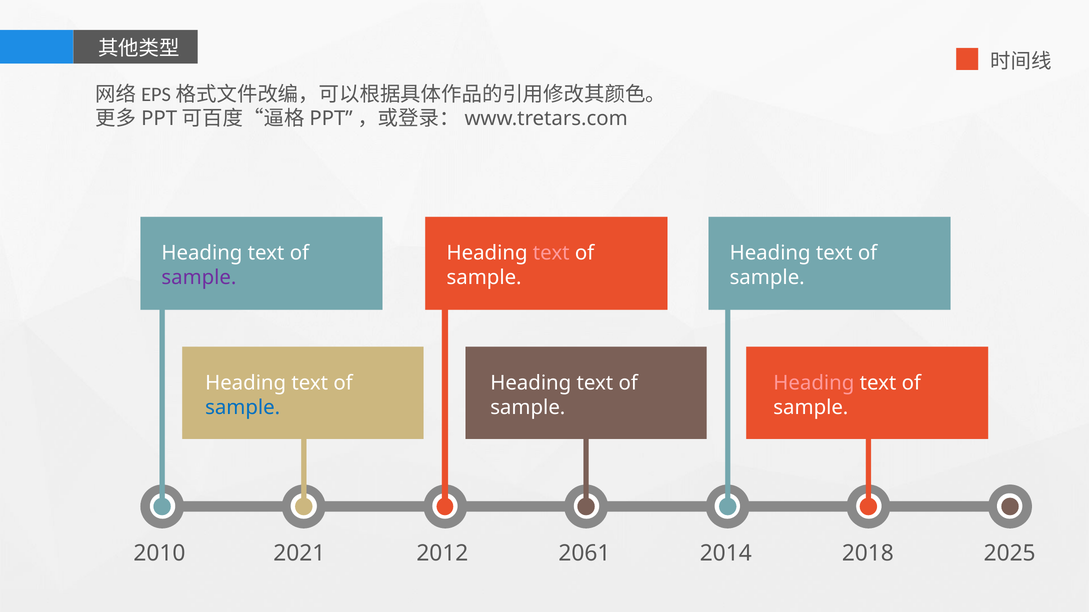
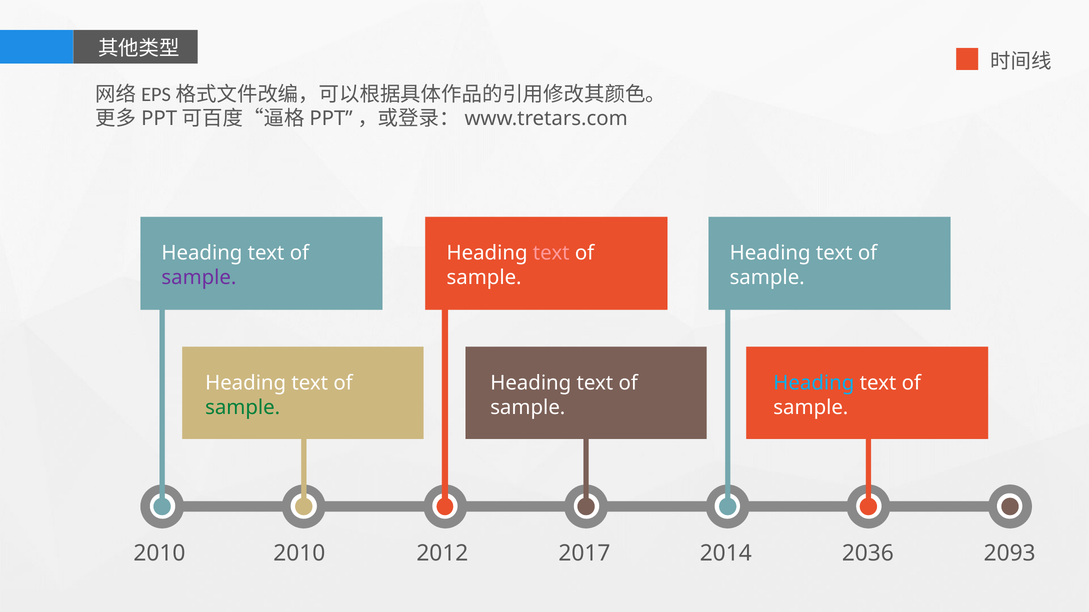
Heading colour: pink -> light blue (814, 383)
sample colour: blue -> green (243, 408)
2010 2021: 2021 -> 2010 (299, 554)
2061: 2061 -> 2017 (584, 554)
2018: 2018 -> 2036 (868, 554)
2025: 2025 -> 2093 (1010, 554)
